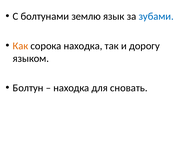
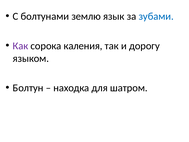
Как colour: orange -> purple (20, 46)
сорока находка: находка -> каления (83, 46)
сновать: сновать -> шатром (129, 88)
